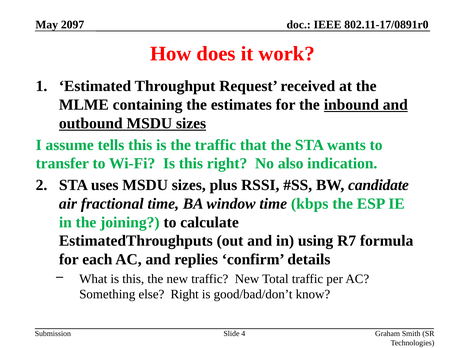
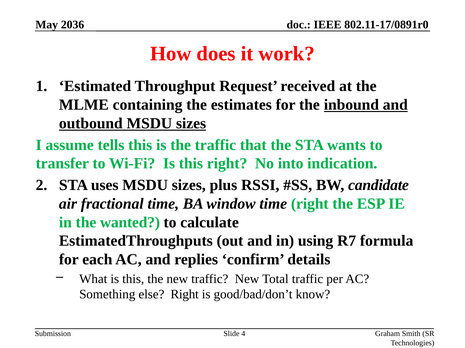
2097: 2097 -> 2036 (73, 25)
also: also -> into (291, 164)
time kbps: kbps -> right (310, 204)
joining: joining -> wanted (130, 223)
